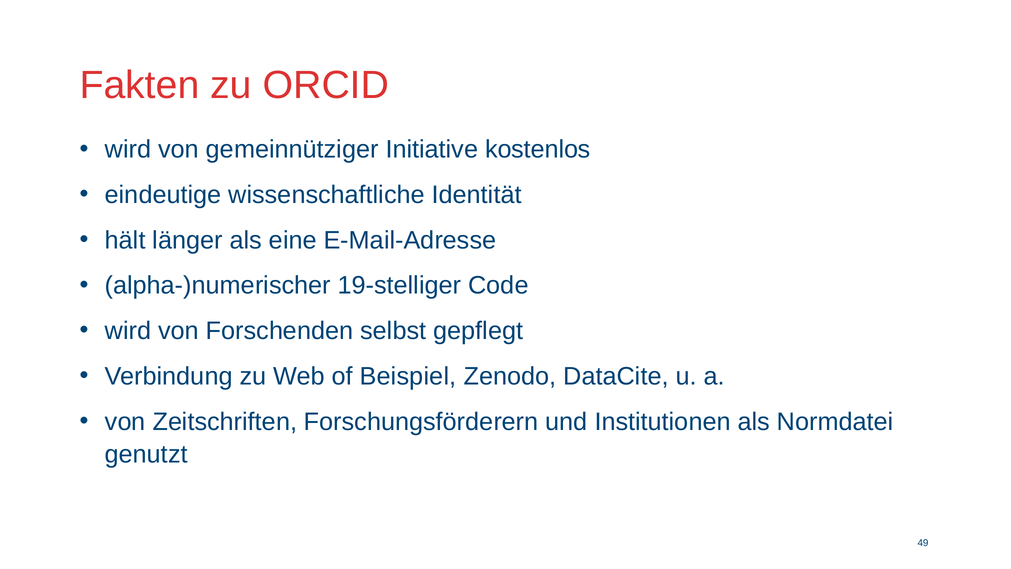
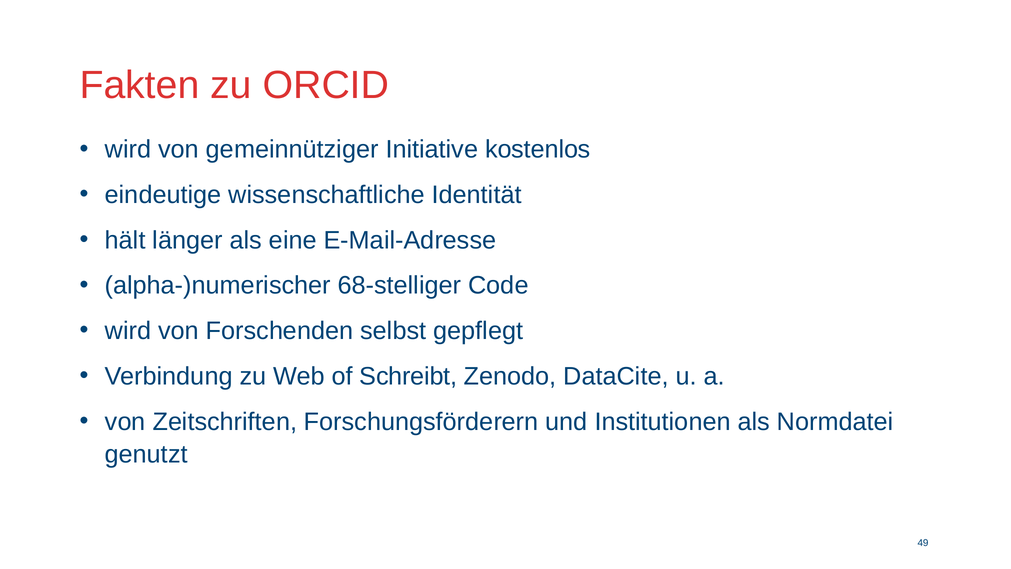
19-stelliger: 19-stelliger -> 68-stelliger (399, 285)
Beispiel: Beispiel -> Schreibt (408, 376)
